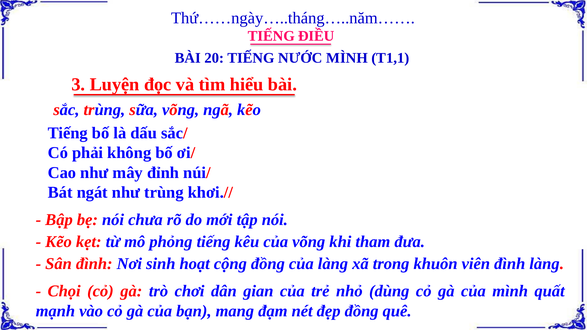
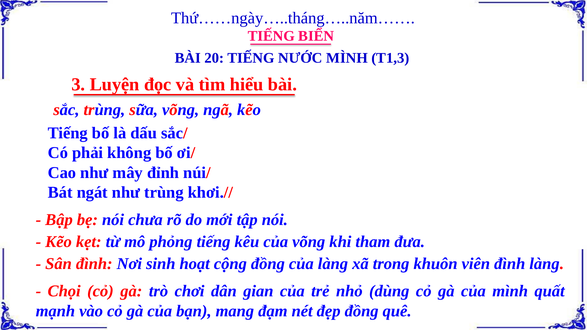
ĐIỀU: ĐIỀU -> BIỂN (316, 36)
T1,1: T1,1 -> T1,3 (390, 58)
